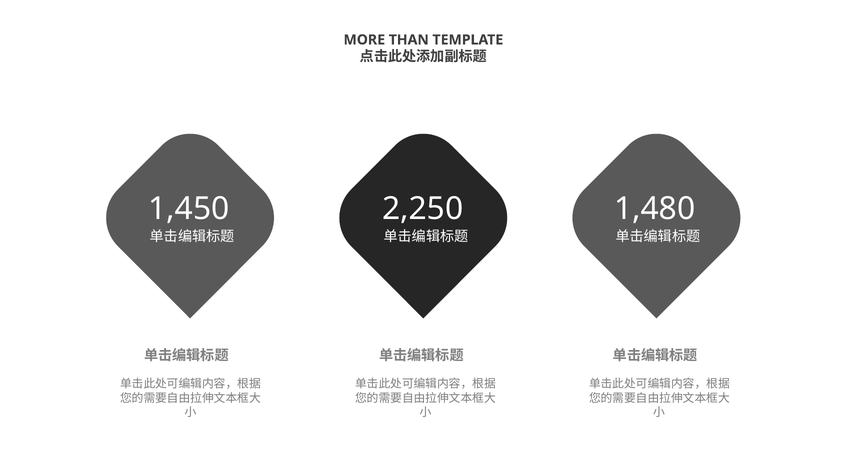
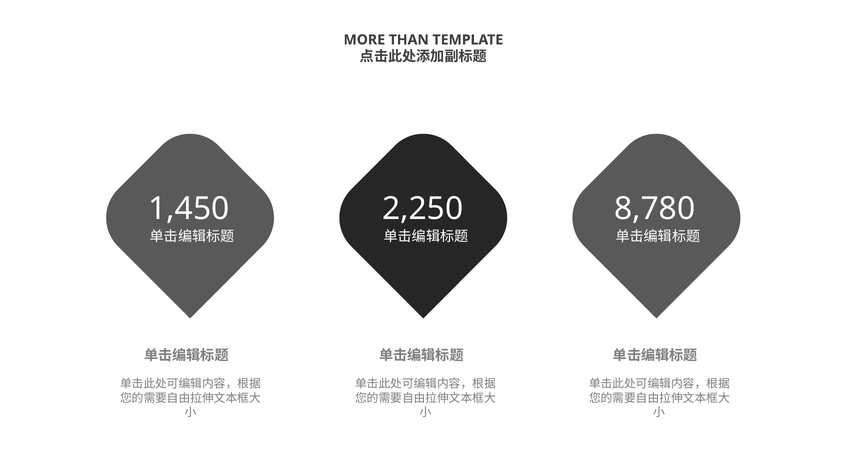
1,480: 1,480 -> 8,780 (655, 209)
